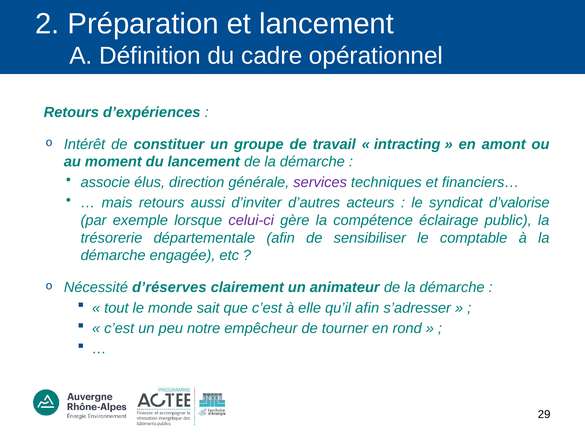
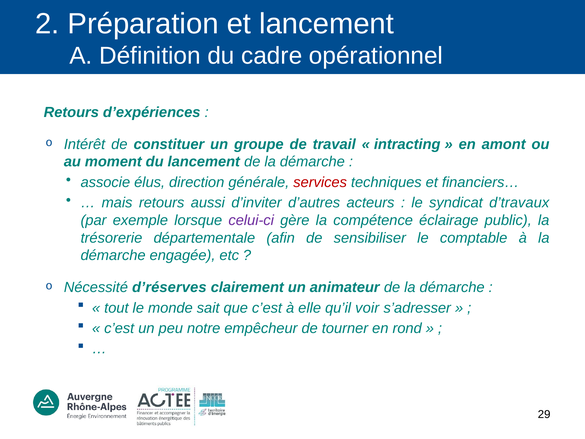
services colour: purple -> red (320, 182)
d’valorise: d’valorise -> d’travaux (519, 203)
qu’il afin: afin -> voir (367, 308)
